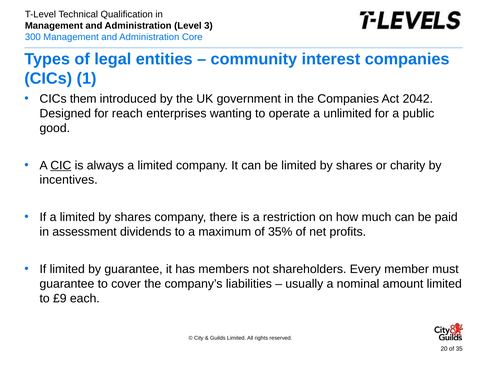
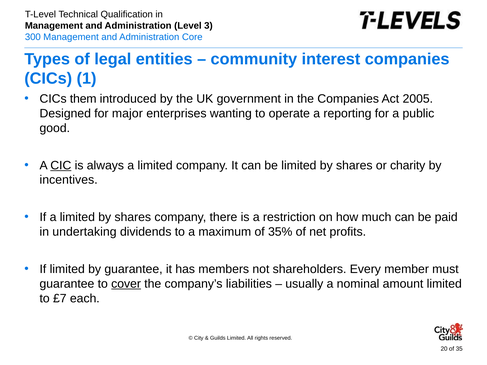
2042: 2042 -> 2005 (418, 99)
reach: reach -> major (127, 113)
unlimited: unlimited -> reporting (347, 113)
assessment: assessment -> undertaking (84, 232)
cover underline: none -> present (126, 284)
£9: £9 -> £7 (60, 299)
